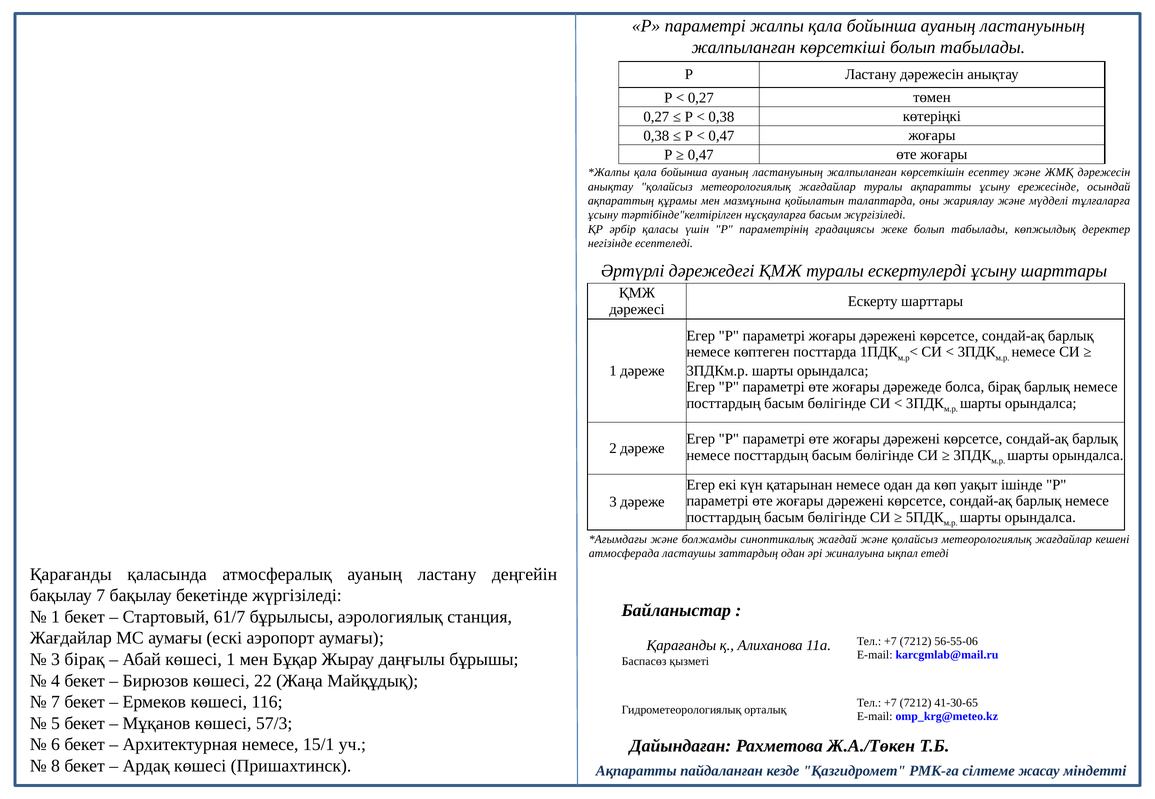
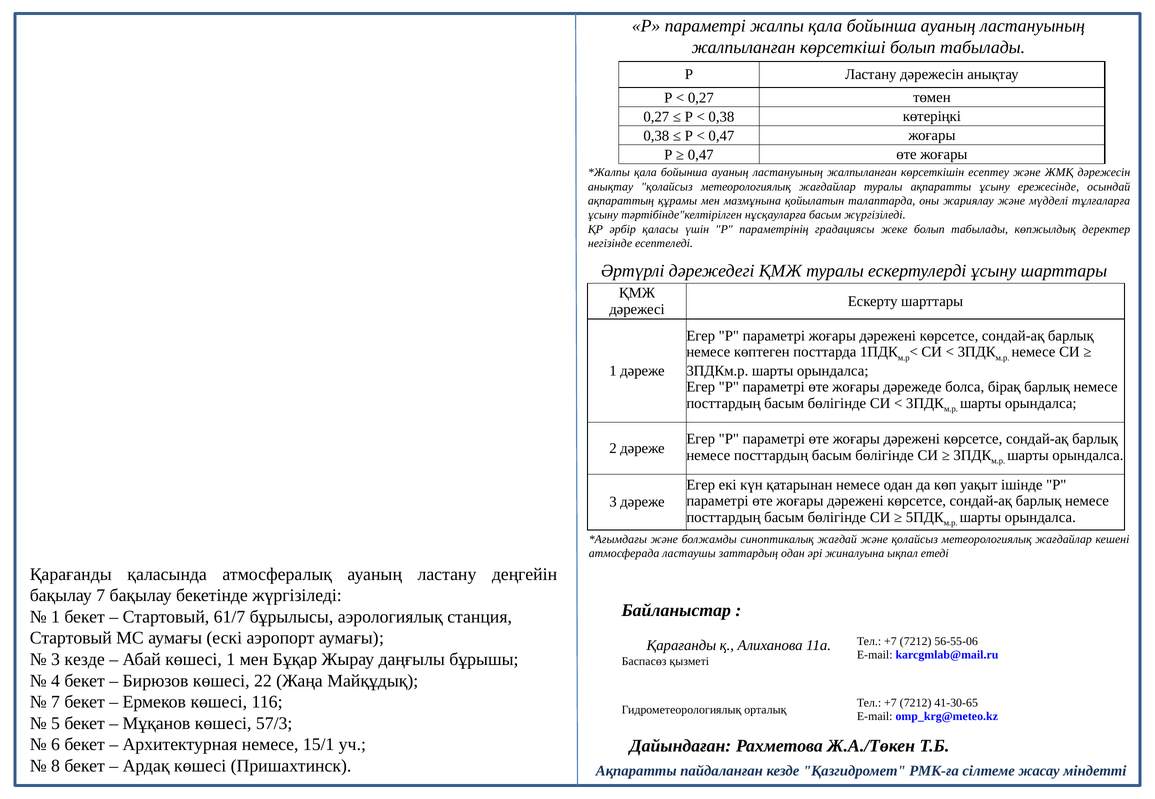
Жағдайлар: Жағдайлар -> Стартовый (71, 639)
3 бірақ: бірақ -> кезде (85, 660)
